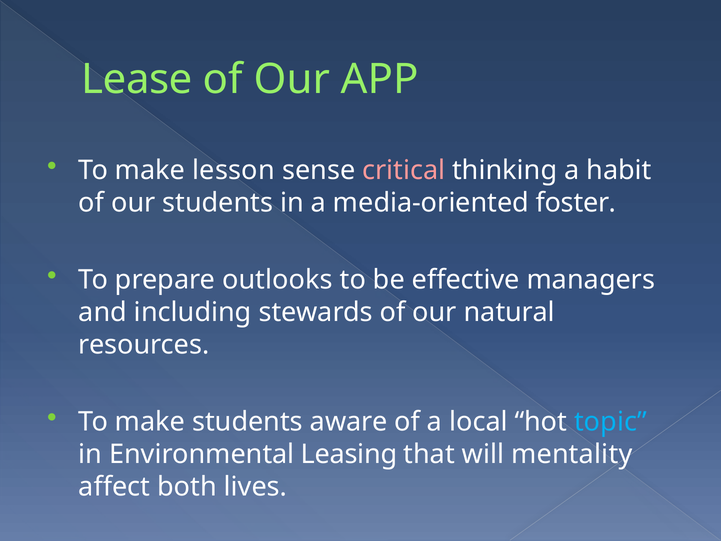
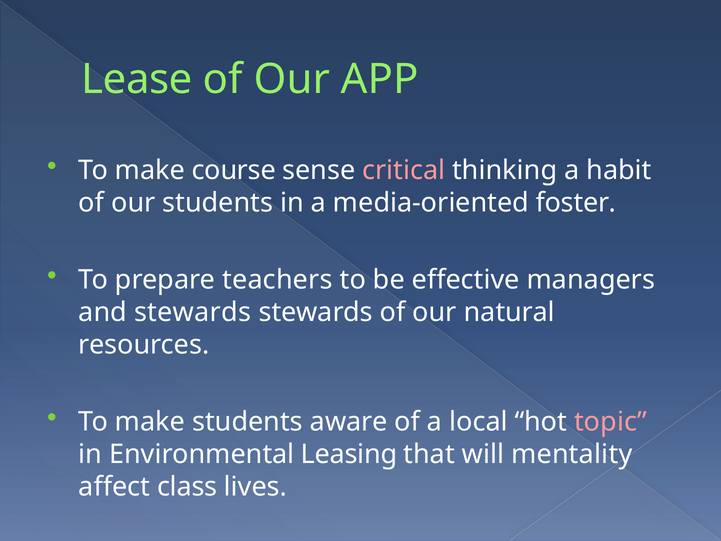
lesson: lesson -> course (234, 170)
outlooks: outlooks -> teachers (277, 280)
and including: including -> stewards (193, 312)
topic colour: light blue -> pink (611, 422)
both: both -> class (187, 486)
